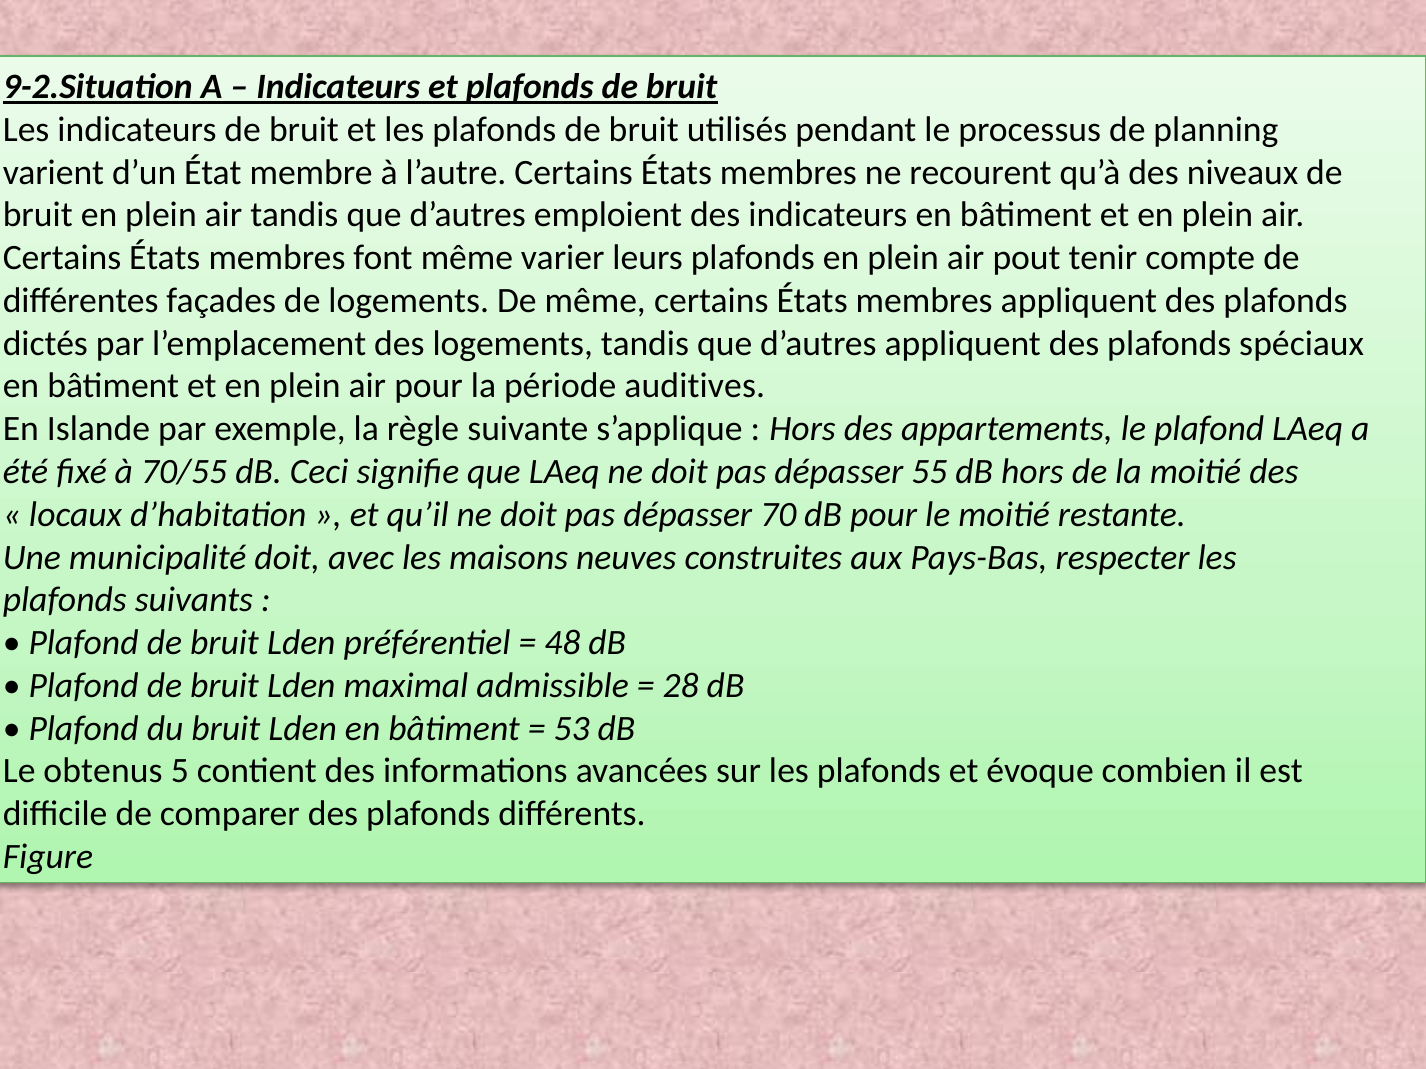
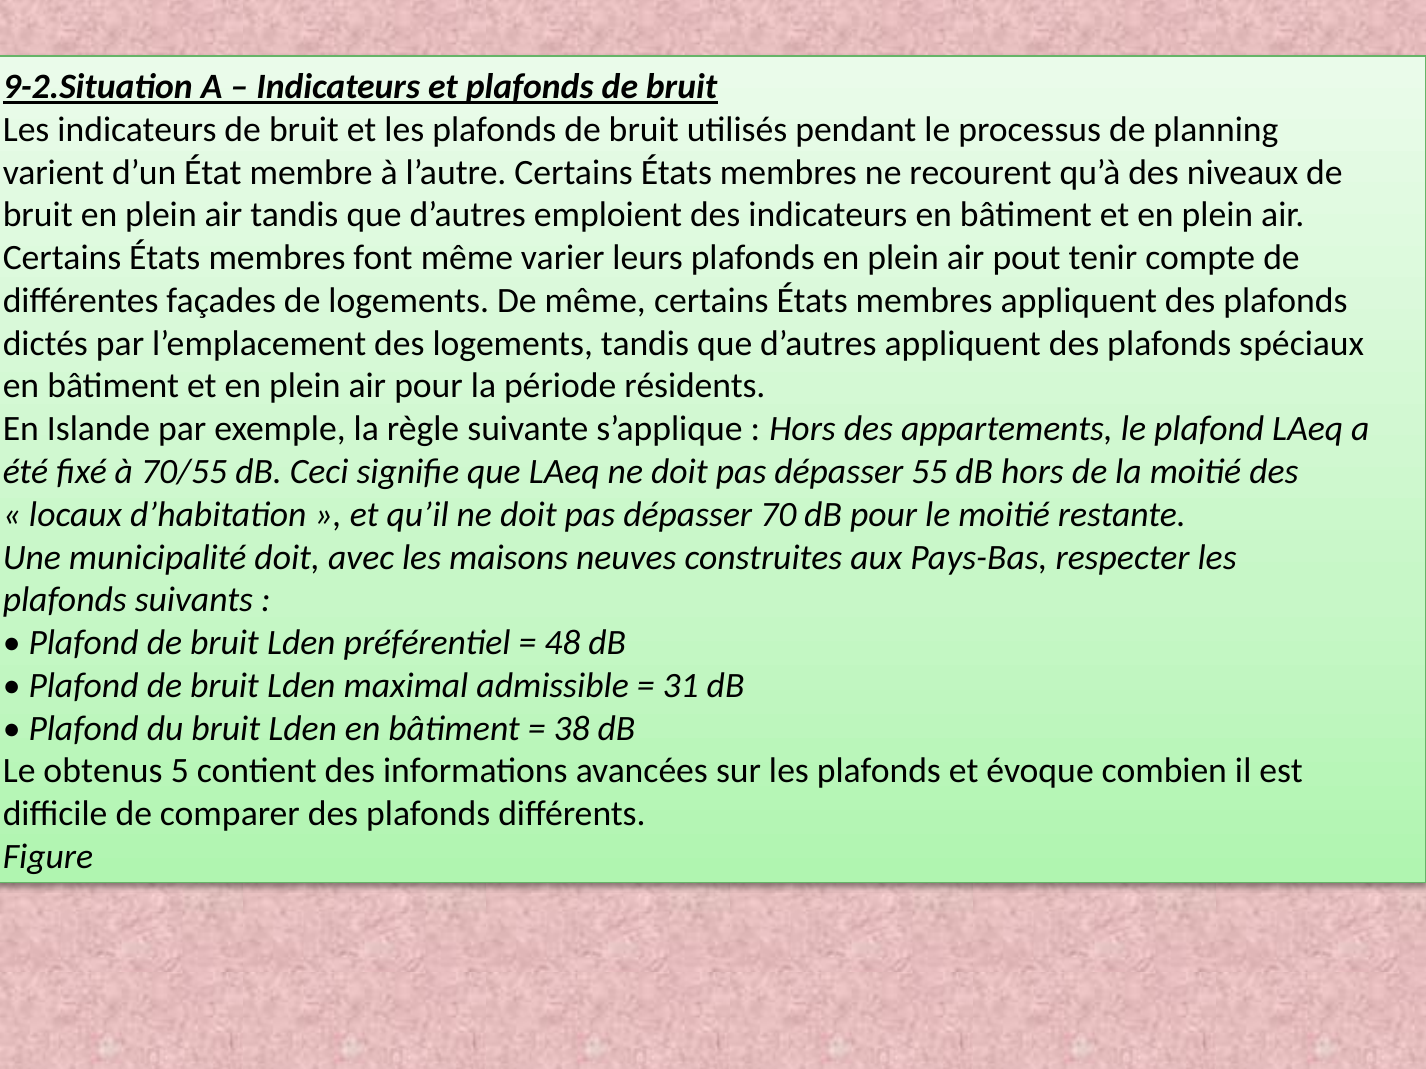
auditives: auditives -> résidents (695, 386)
28: 28 -> 31 (681, 686)
53: 53 -> 38 (572, 729)
